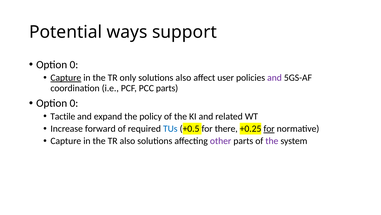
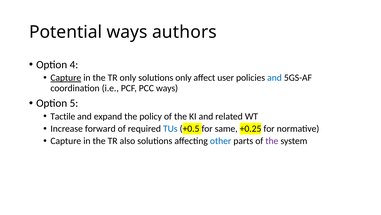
support: support -> authors (184, 32)
0: 0 -> 4 (74, 64)
solutions also: also -> only (183, 78)
and colour: purple -> blue (275, 78)
PCC parts: parts -> ways (167, 88)
0: 0 -> 5 (74, 103)
there: there -> same (226, 128)
for underline: present -> none (269, 128)
other colour: purple -> blue (221, 141)
